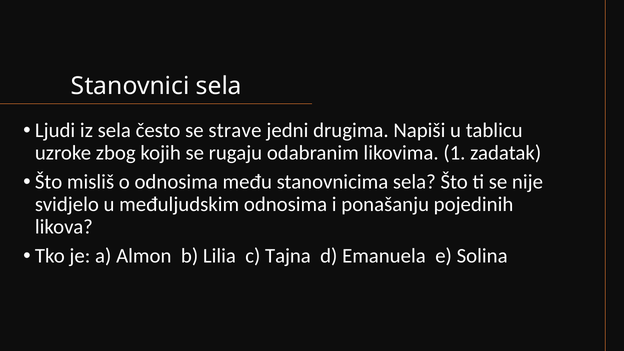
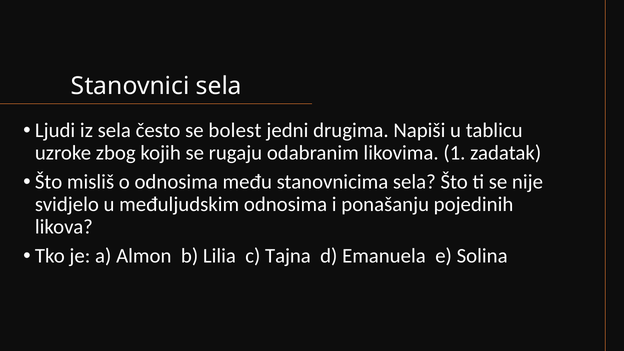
strave: strave -> bolest (235, 131)
